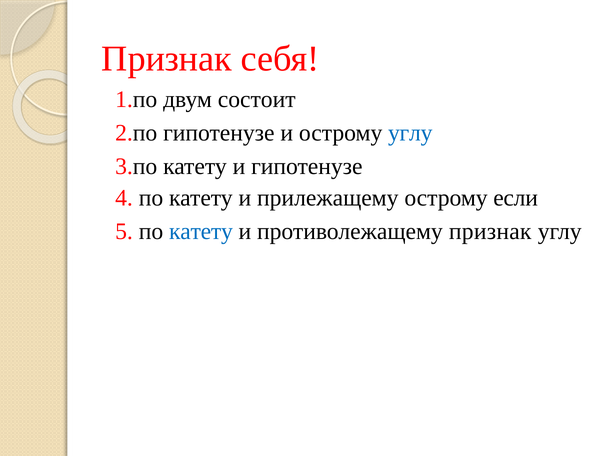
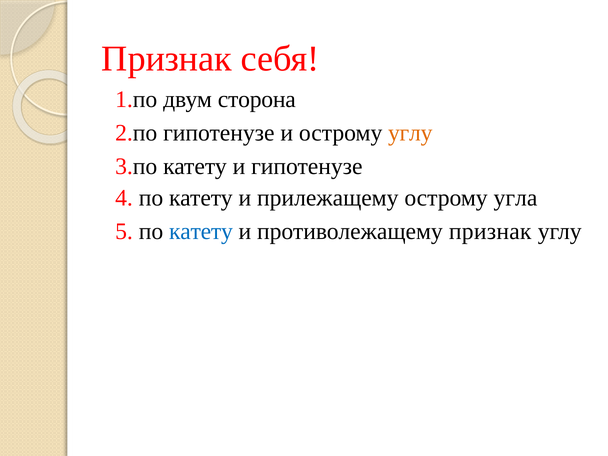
состоит: состоит -> сторона (257, 100)
углу colour: blue -> orange (410, 133)
если: если -> угла (515, 198)
